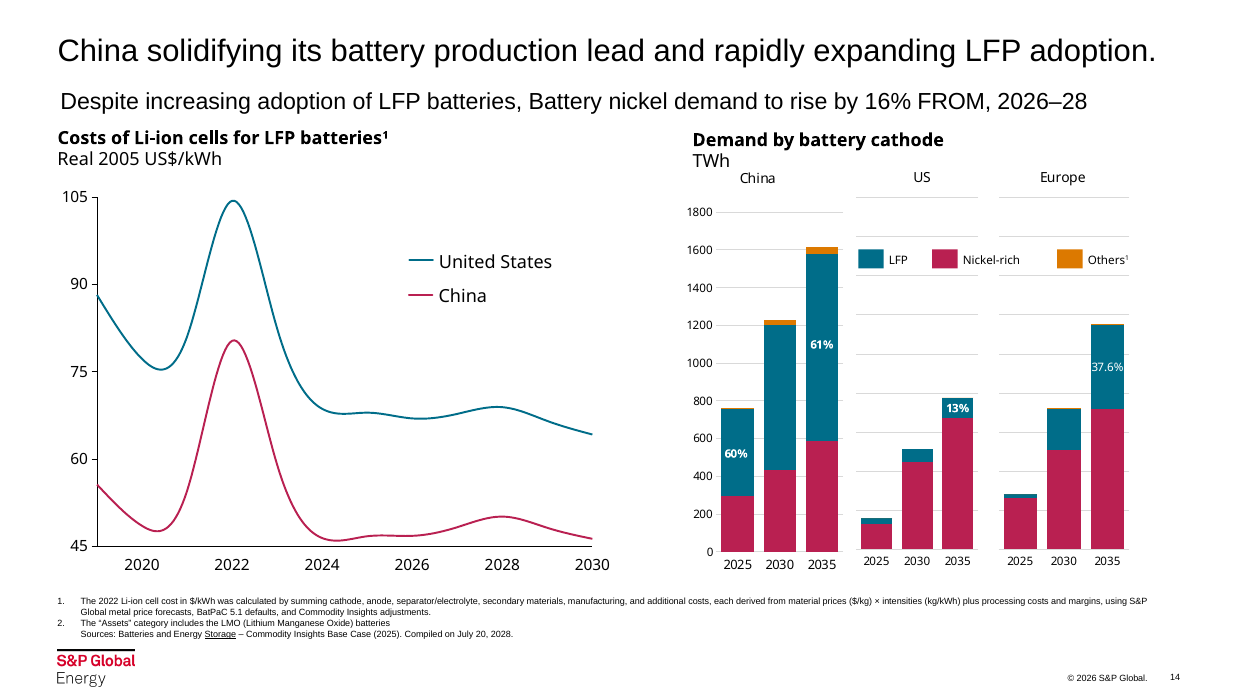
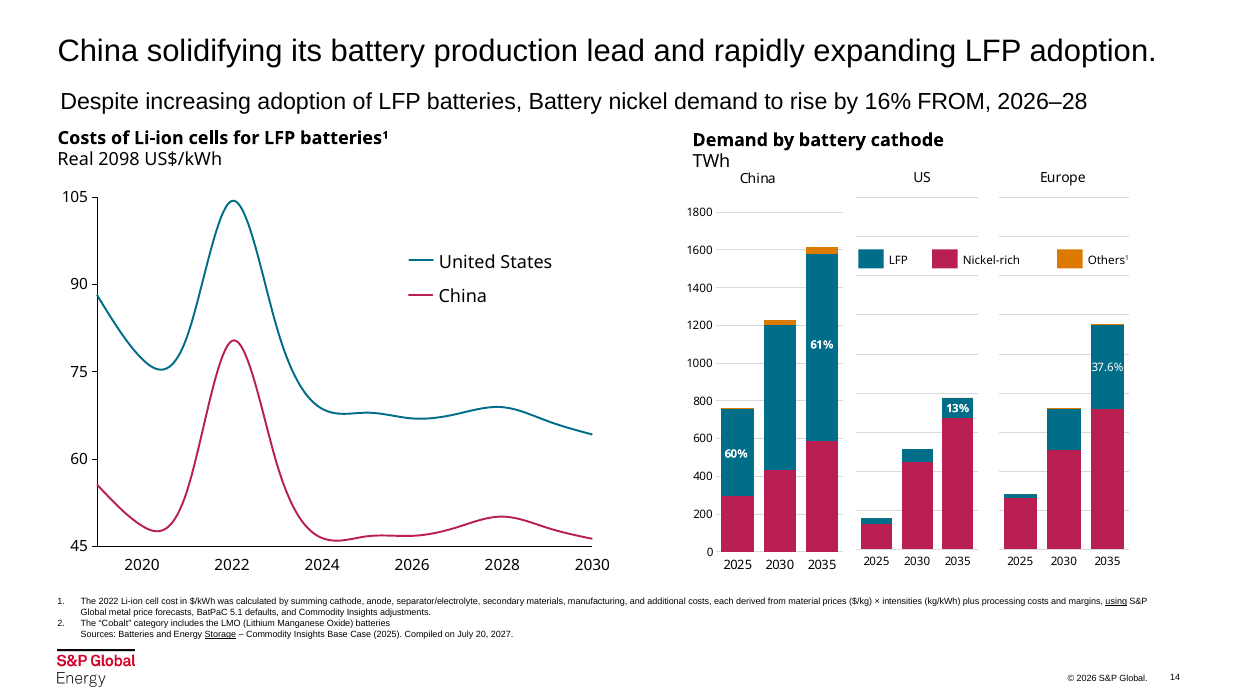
2005: 2005 -> 2098 (119, 160)
using underline: none -> present (1116, 601)
Assets: Assets -> Cobalt (115, 623)
20 2028: 2028 -> 2027 (502, 634)
